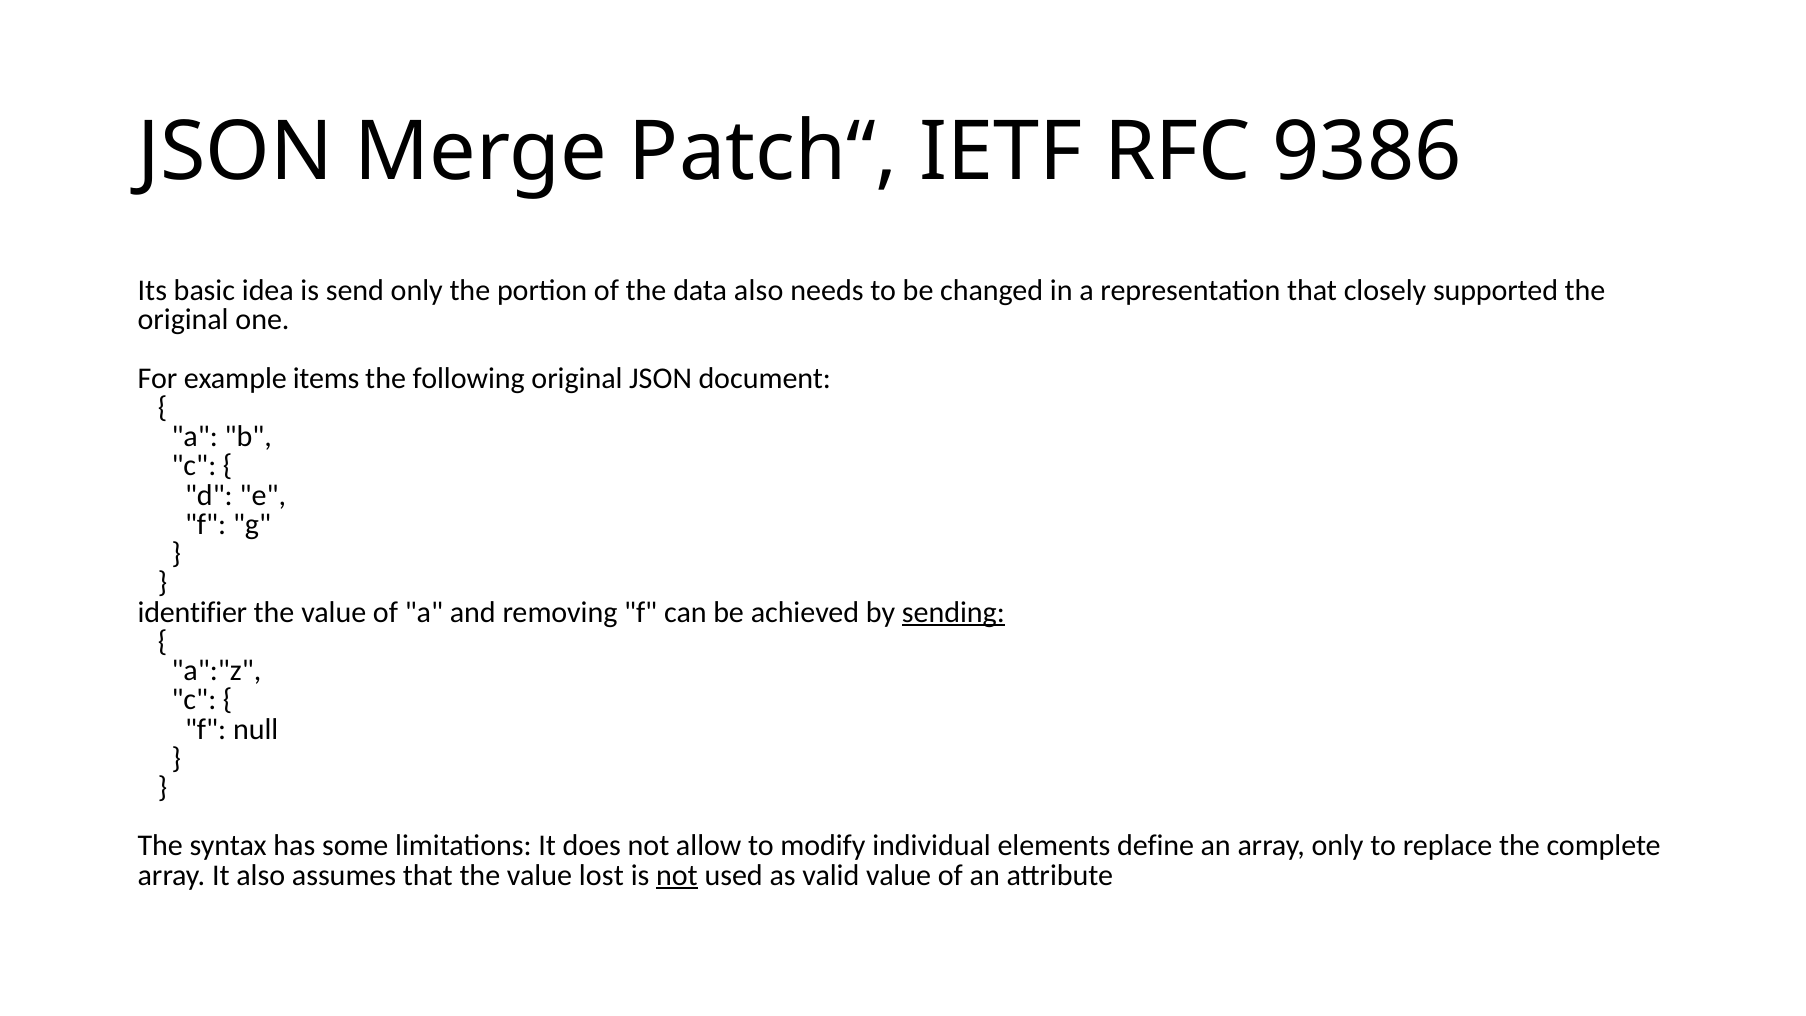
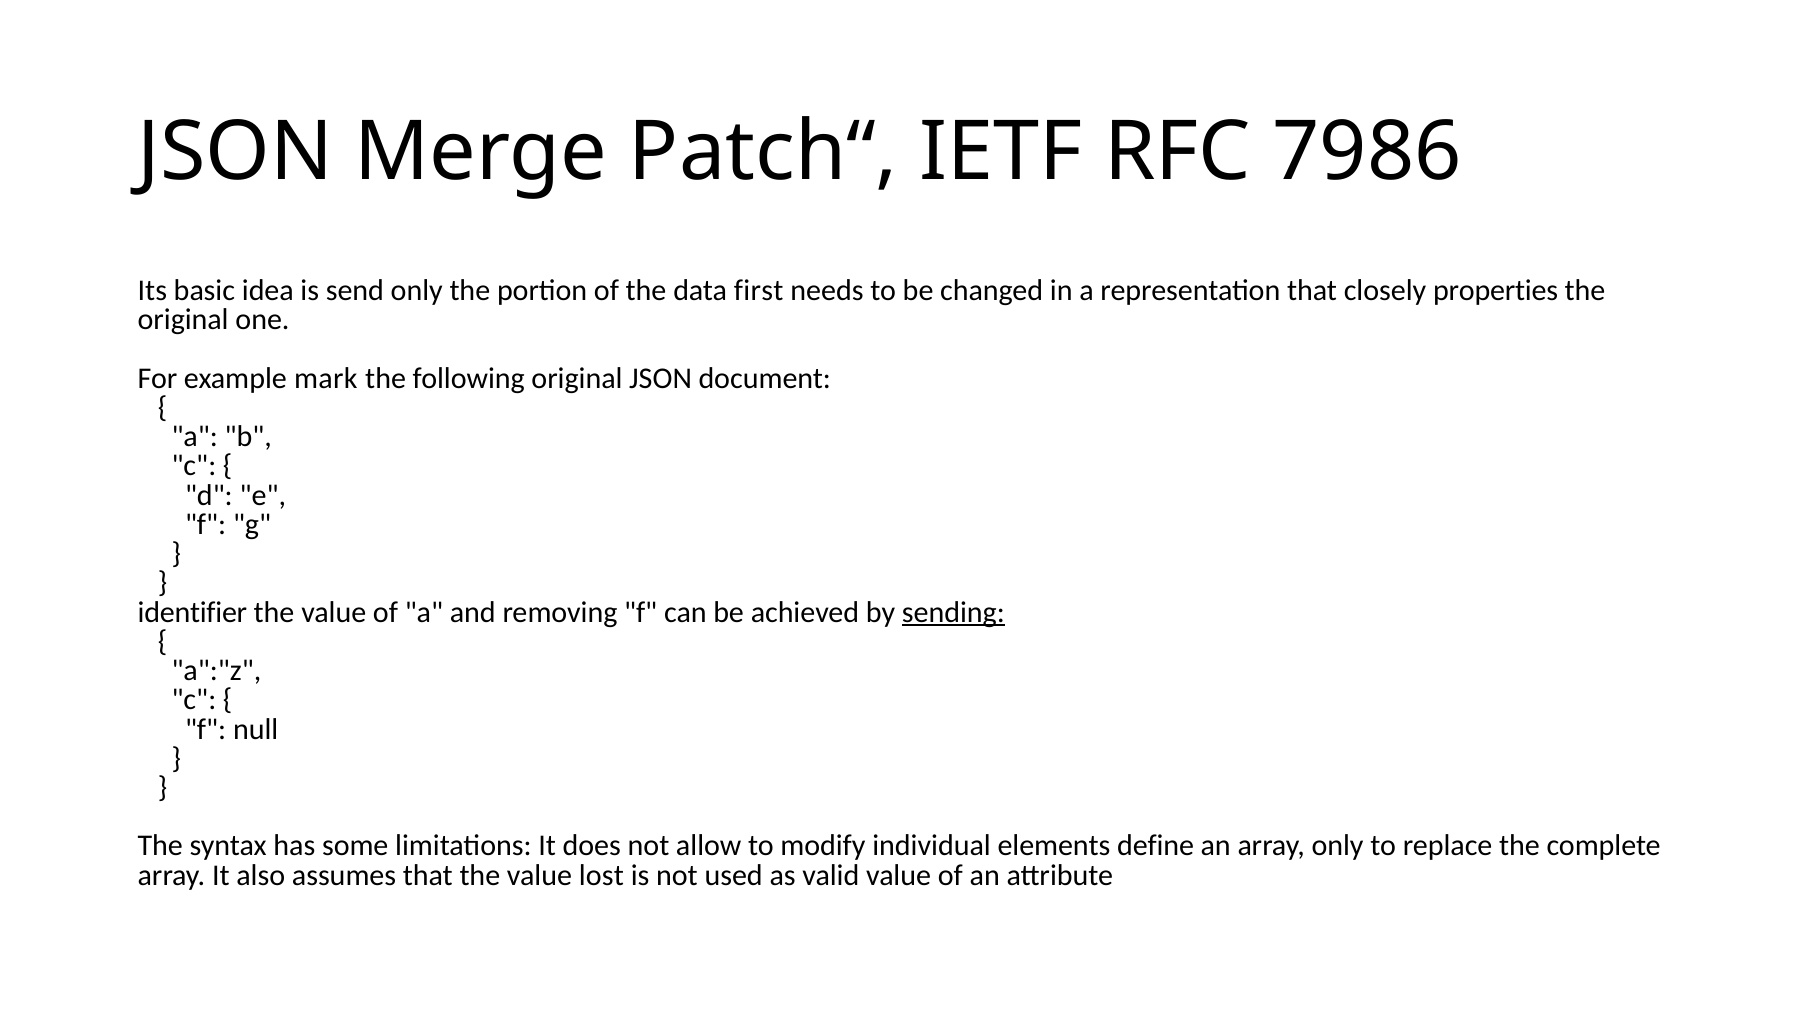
9386: 9386 -> 7986 (1367, 152)
data also: also -> first (759, 291)
supported: supported -> properties (1496, 291)
items: items -> mark (326, 378)
not underline: present -> none (677, 875)
